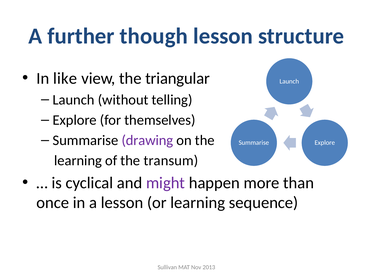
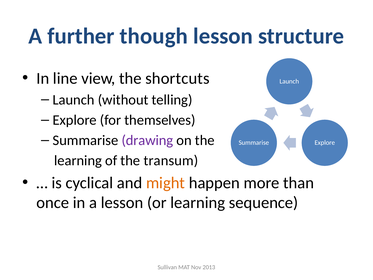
like: like -> line (65, 78)
triangular: triangular -> shortcuts (177, 78)
might colour: purple -> orange (166, 183)
